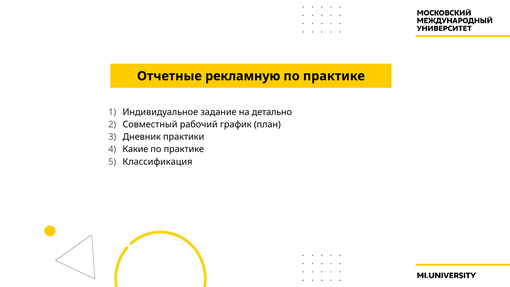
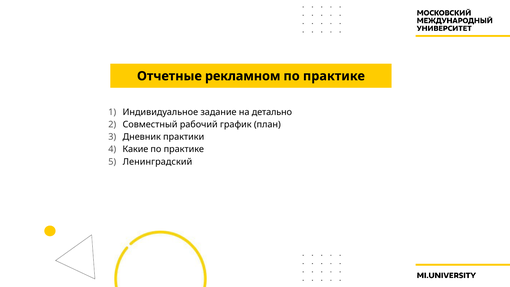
рекламную: рекламную -> рекламном (243, 76)
Классификация: Классификация -> Ленинградский (157, 162)
